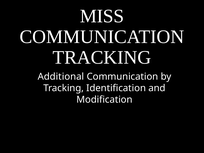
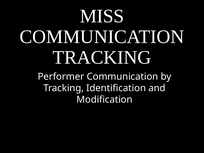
Additional: Additional -> Performer (61, 77)
